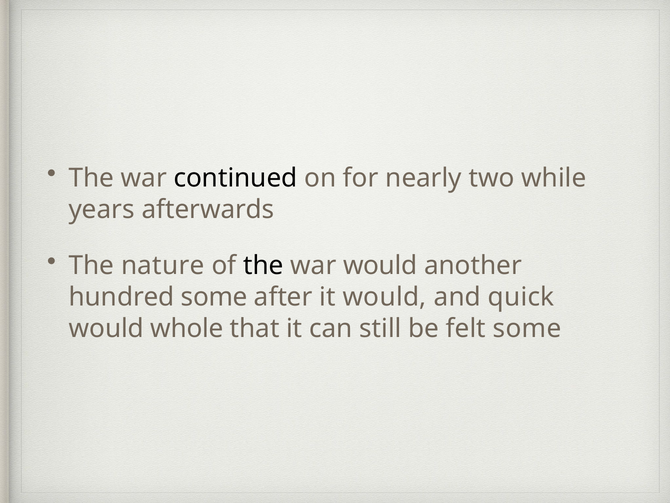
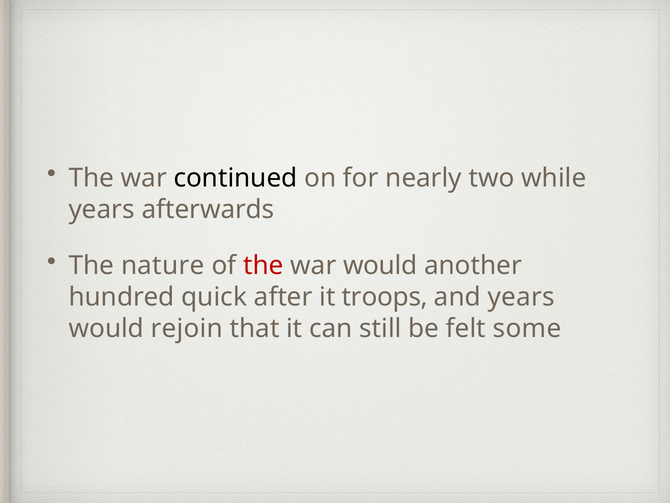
the colour: black -> red (263, 266)
hundred some: some -> quick (214, 297)
it would: would -> troops (385, 297)
and quick: quick -> years (521, 297)
whole: whole -> rejoin (187, 328)
